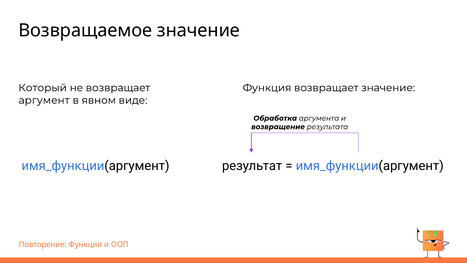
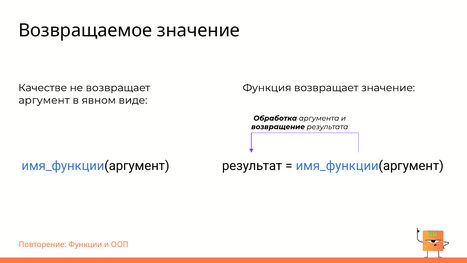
Который: Который -> Качестве (43, 88)
